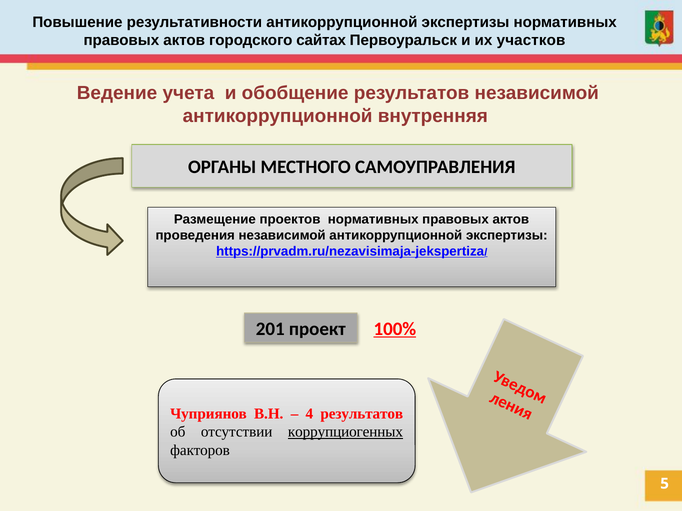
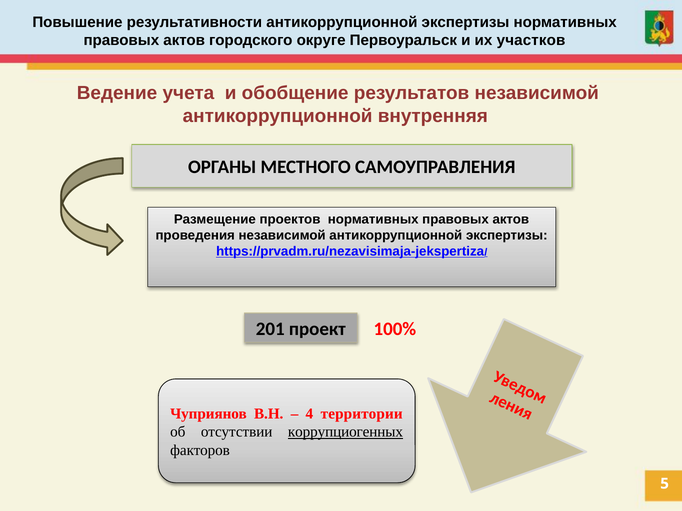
сайтах: сайтах -> округе (321, 40)
100% underline: present -> none (395, 329)
4 результатов: результатов -> территории (362, 414)
